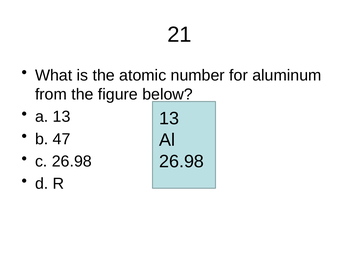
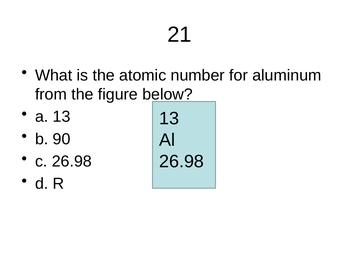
47: 47 -> 90 (62, 139)
